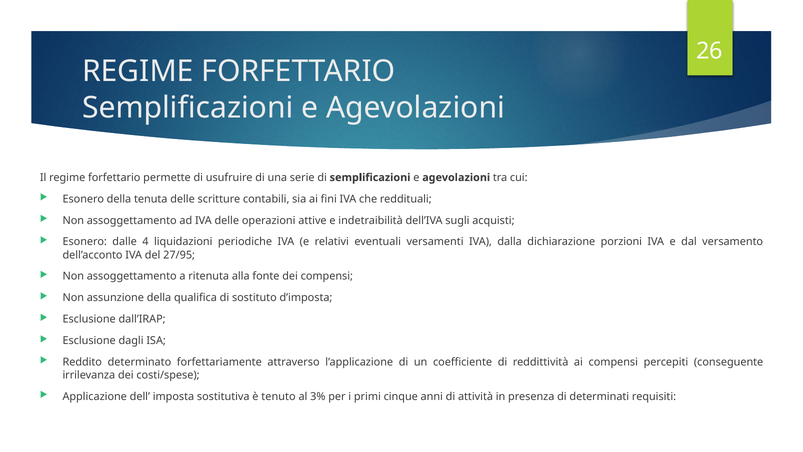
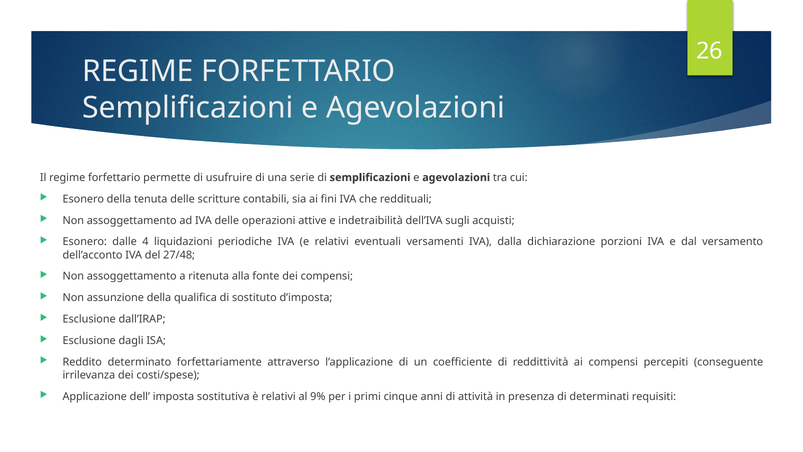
27/95: 27/95 -> 27/48 (179, 255)
è tenuto: tenuto -> relativi (279, 396)
3%: 3% -> 9% (318, 396)
